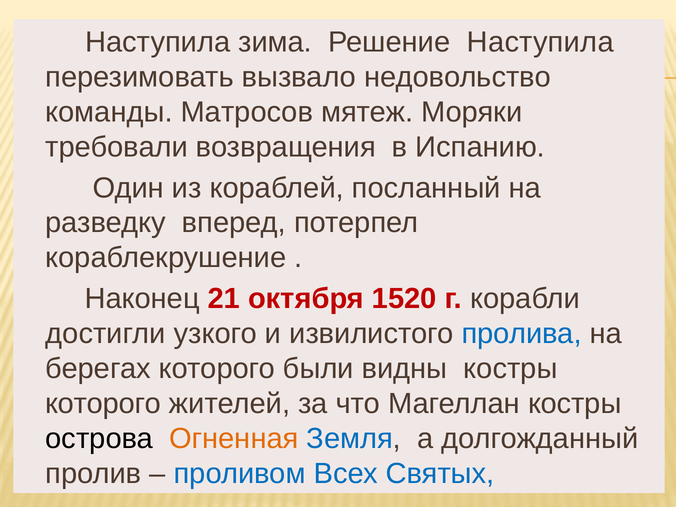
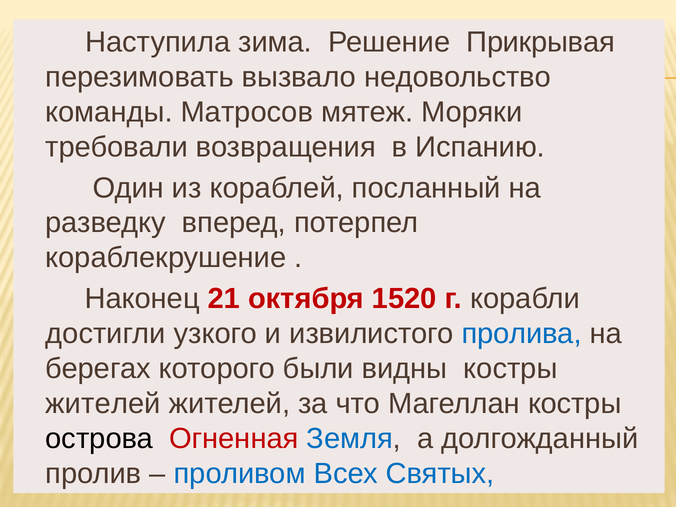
Решение Наступила: Наступила -> Прикрывая (541, 42)
которого: которого -> жителей (103, 404)
Огненная colour: orange -> red (234, 439)
